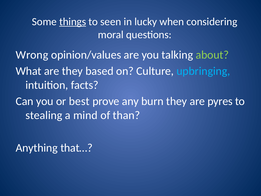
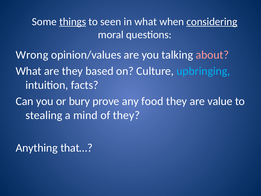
in lucky: lucky -> what (146, 22)
considering underline: none -> present (212, 22)
about colour: light green -> pink (212, 55)
best: best -> bury (79, 101)
burn: burn -> food (152, 101)
pyres: pyres -> value (220, 101)
of than: than -> they (126, 115)
